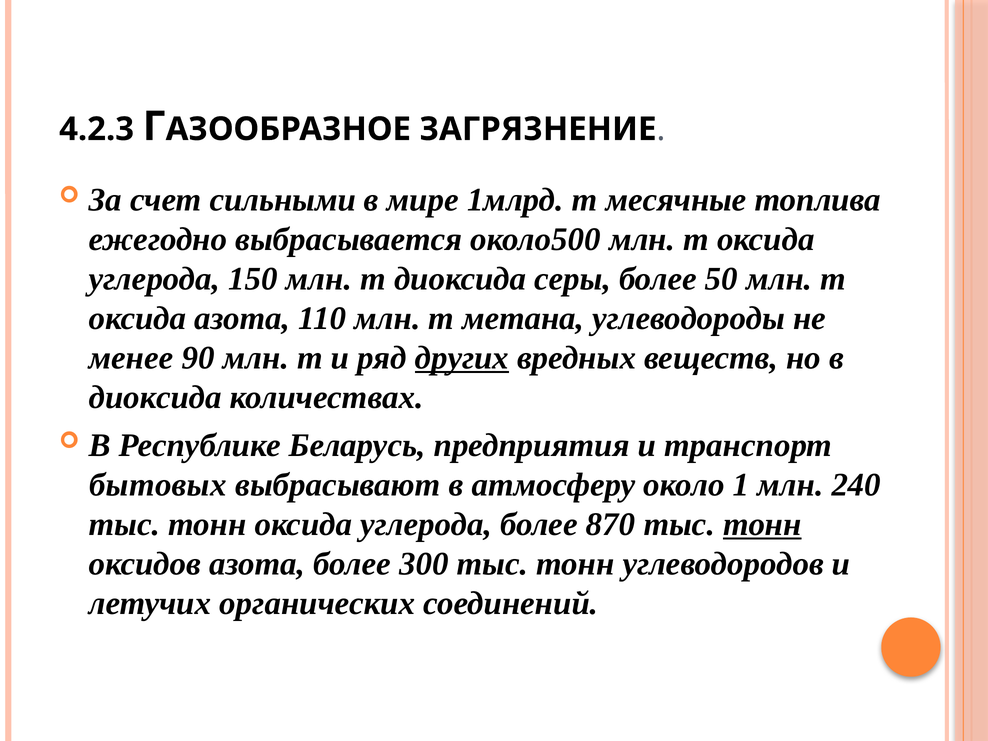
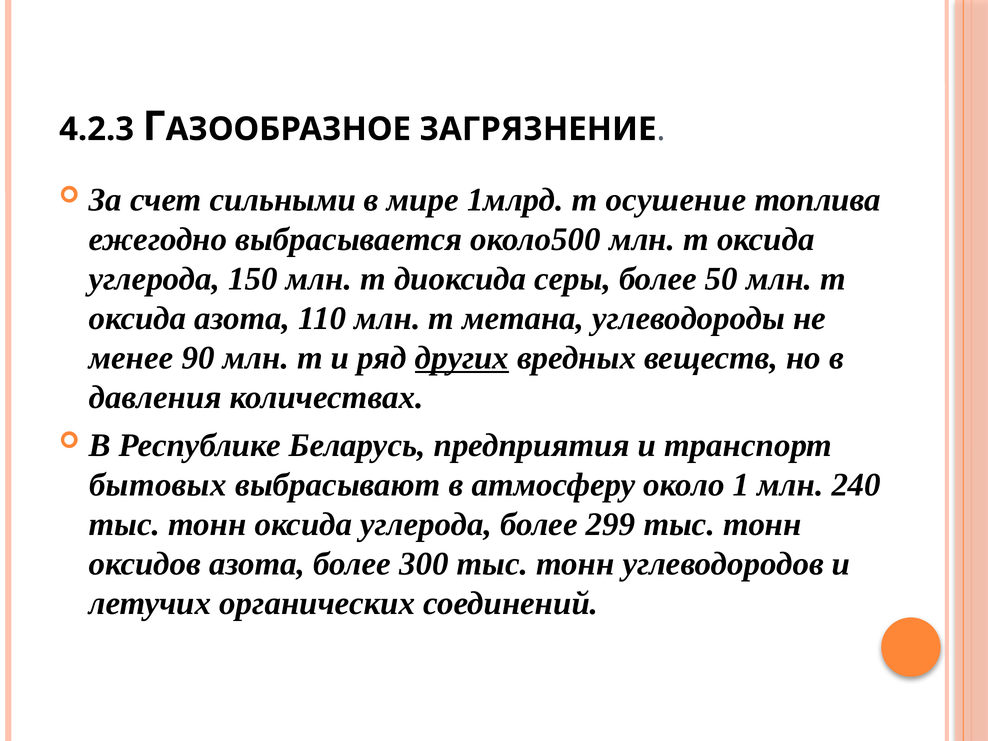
месячные: месячные -> осушение (676, 200)
диоксида: диоксида -> давления (155, 397)
870: 870 -> 299 (611, 524)
тонн underline: present -> none (762, 524)
